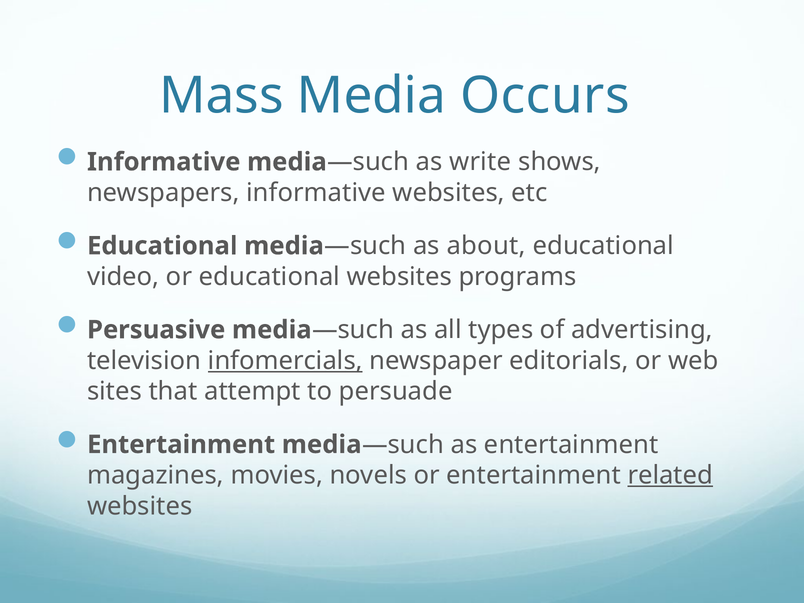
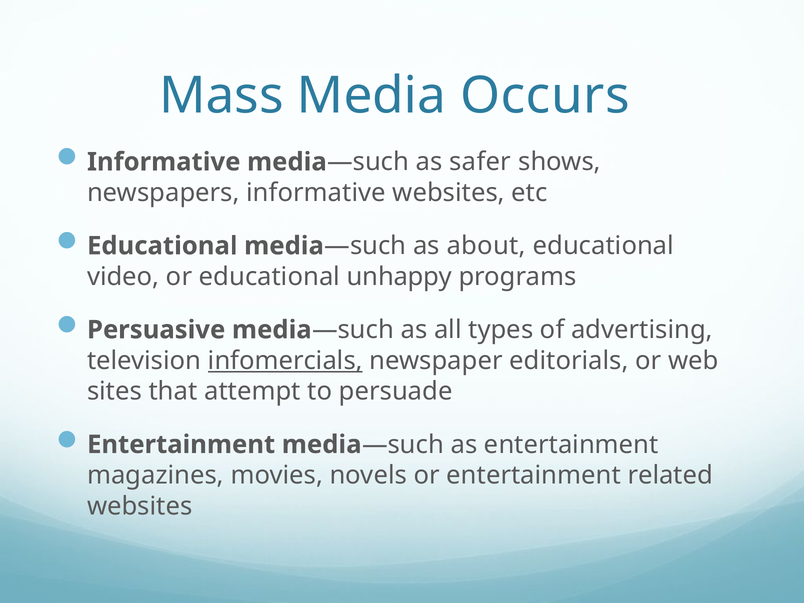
write: write -> safer (480, 162)
educational websites: websites -> unhappy (399, 277)
related underline: present -> none (670, 475)
